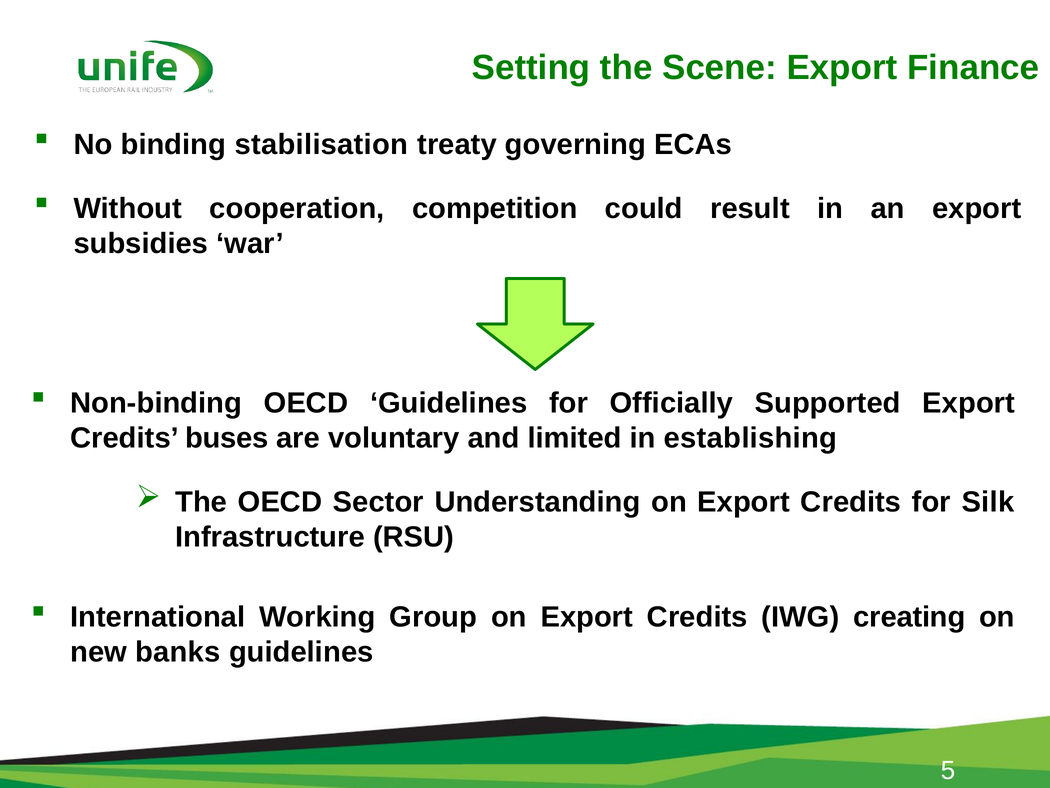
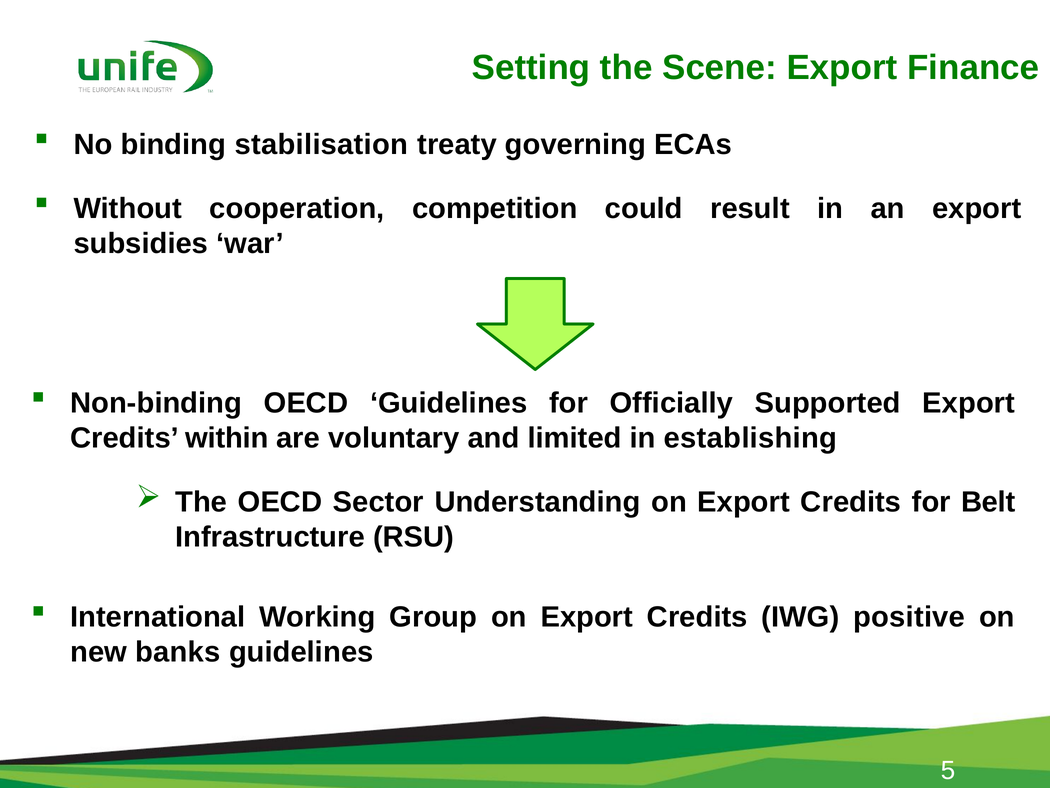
buses: buses -> within (227, 438)
Silk: Silk -> Belt (988, 502)
creating: creating -> positive (909, 617)
